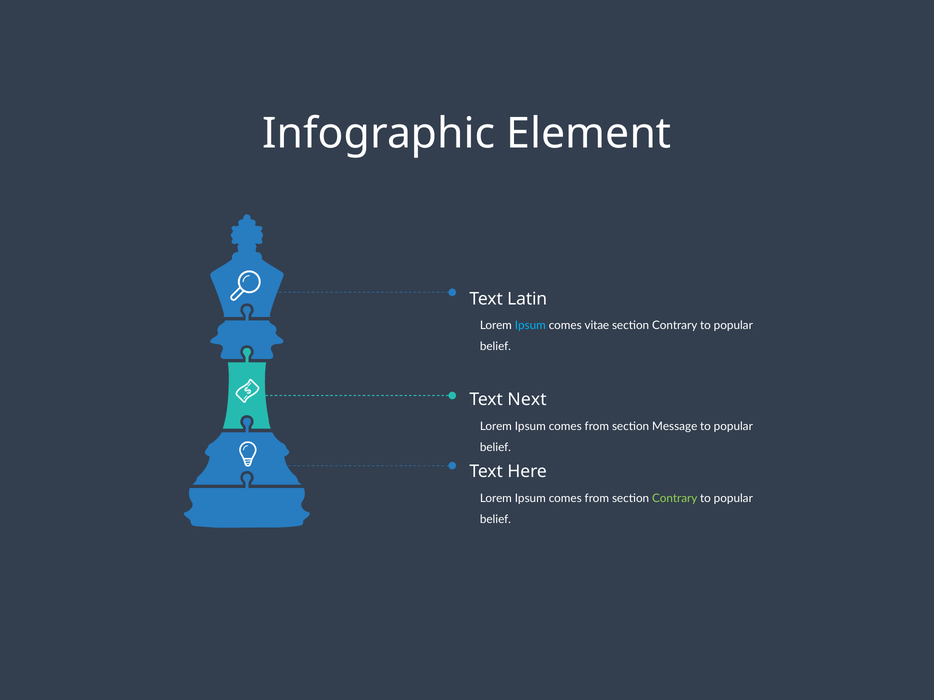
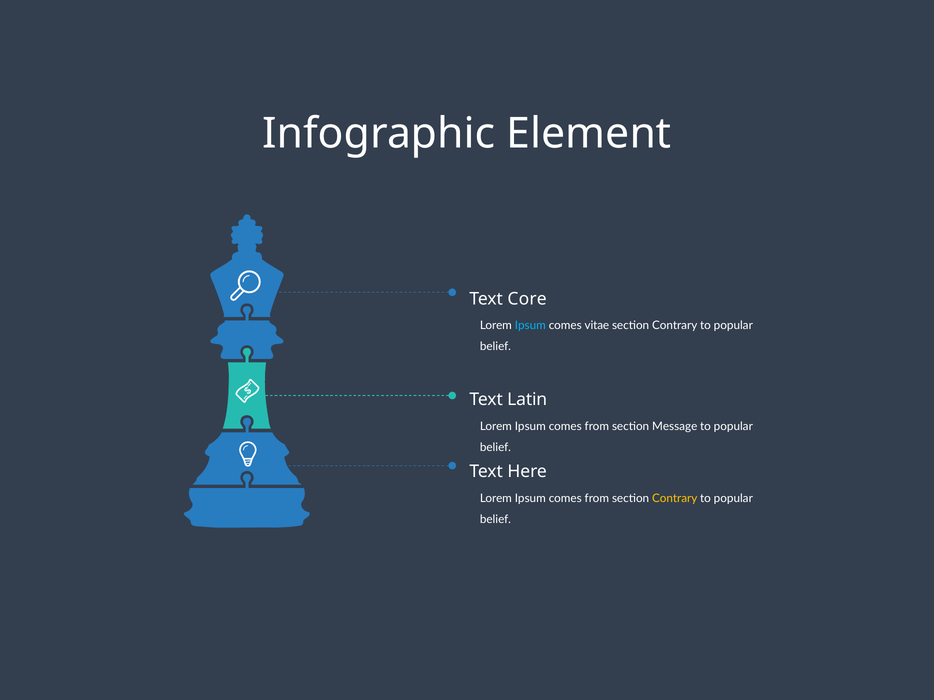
Latin: Latin -> Core (527, 299)
Next: Next -> Latin (527, 400)
Contrary colour: light green -> yellow (675, 499)
